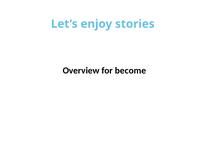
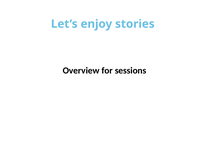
become: become -> sessions (131, 71)
